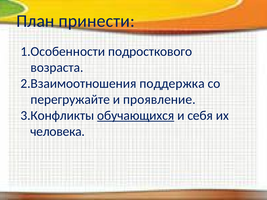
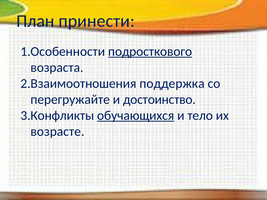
подросткового underline: none -> present (150, 51)
проявление: проявление -> достоинство (159, 100)
себя: себя -> тело (200, 116)
человека: человека -> возрасте (57, 132)
